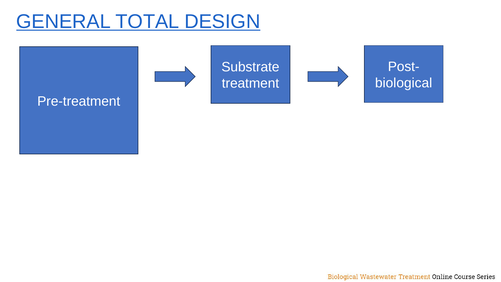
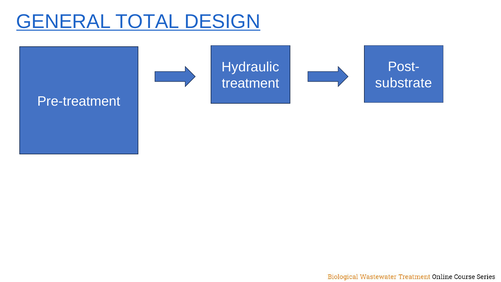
Substrate: Substrate -> Hydraulic (250, 67)
biological: biological -> substrate (404, 83)
